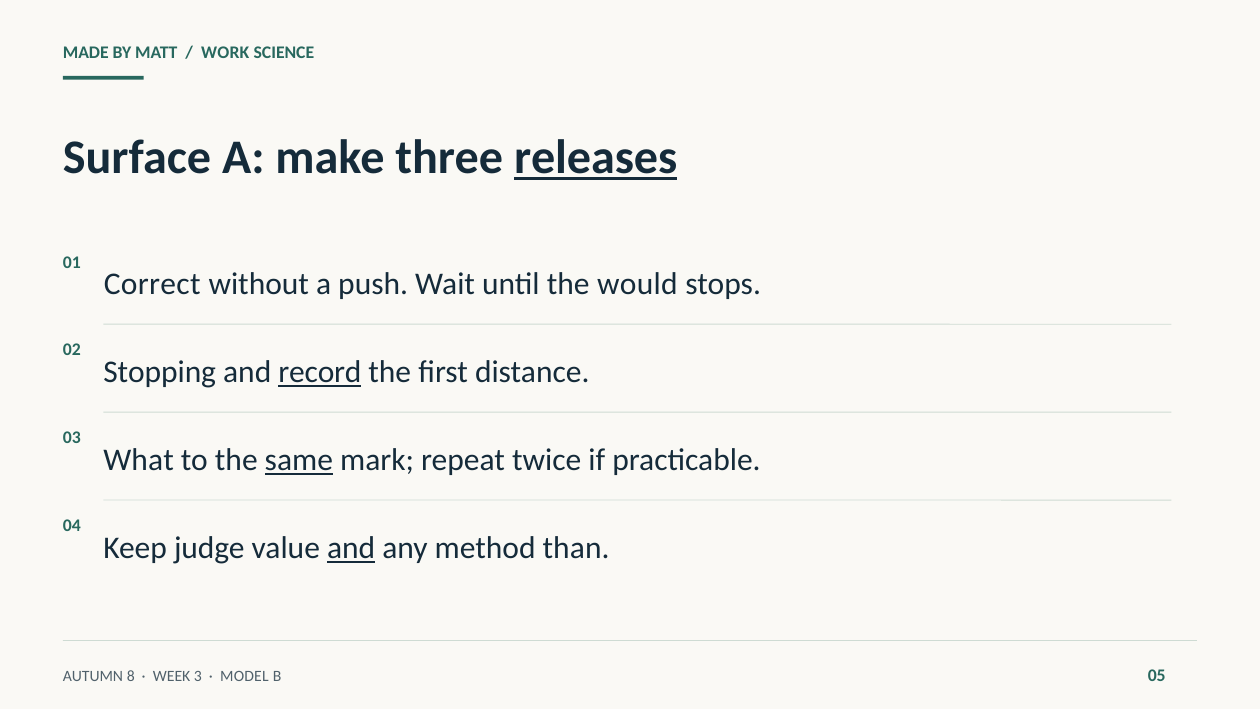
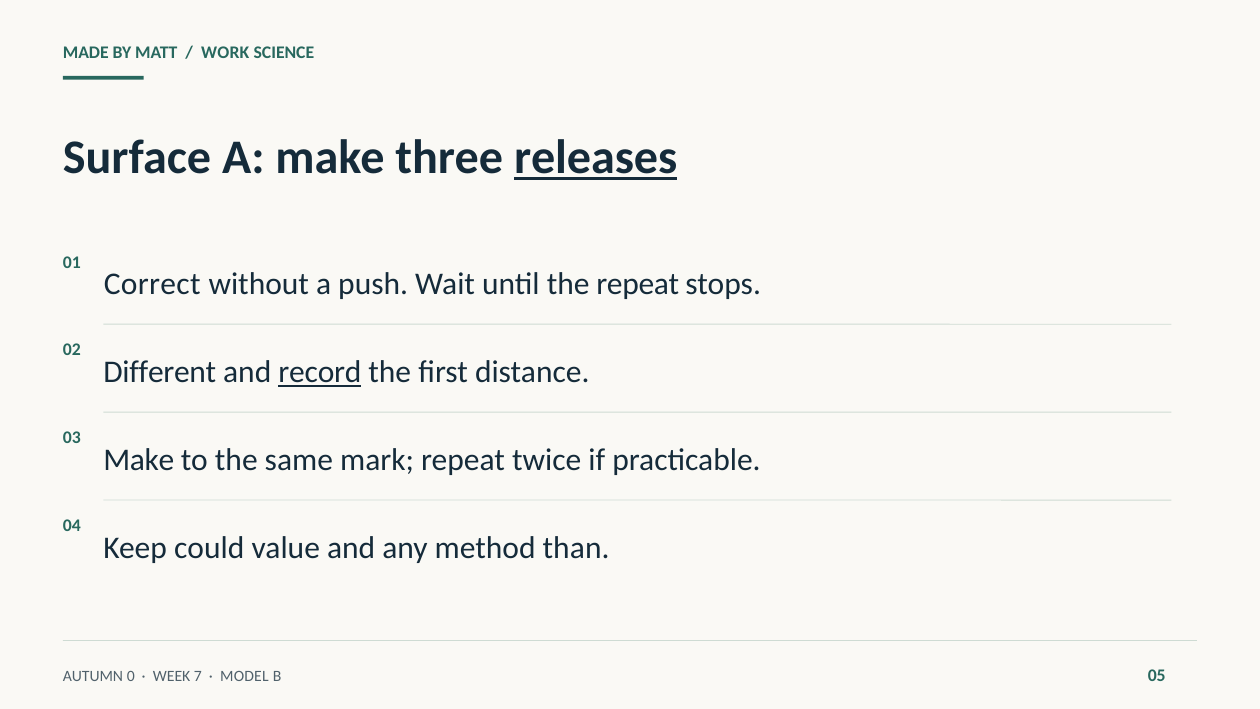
the would: would -> repeat (638, 284)
Stopping: Stopping -> Different (160, 372)
What: What -> Make (139, 460)
same underline: present -> none (299, 460)
judge: judge -> could (209, 548)
and underline: present -> none (351, 548)
8: 8 -> 0 (131, 676)
3: 3 -> 7 (198, 676)
